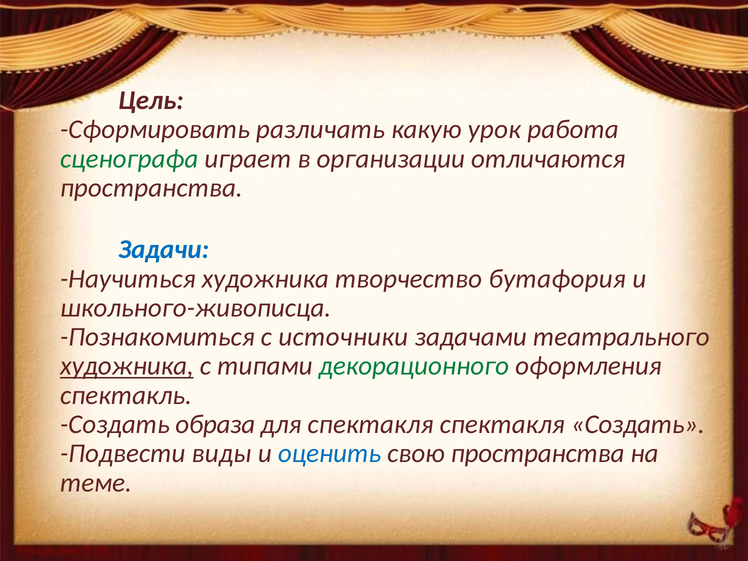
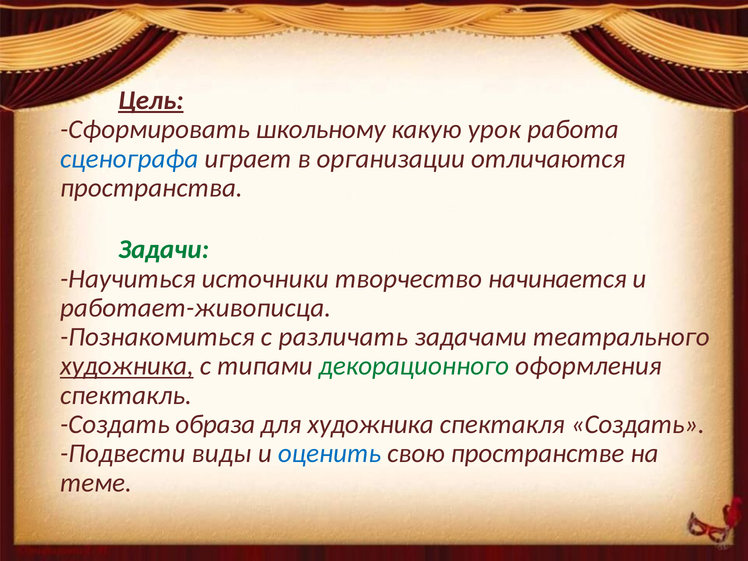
Цель underline: none -> present (151, 100)
различать: различать -> школьному (321, 130)
сценографа colour: green -> blue (129, 159)
Задачи colour: blue -> green (164, 249)
Научиться художника: художника -> источники (265, 279)
бутафория: бутафория -> начинается (557, 279)
школьного-живописца: школьного-живописца -> работает-живописца (196, 308)
источники: источники -> различать (343, 337)
для спектакля: спектакля -> художника (371, 424)
свою пространства: пространства -> пространстве (538, 454)
